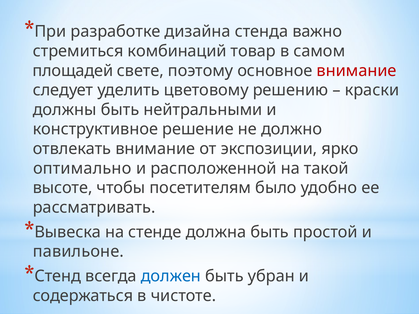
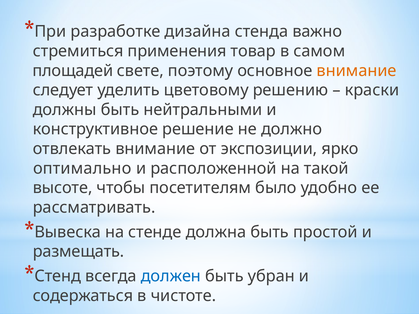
комбинаций: комбинаций -> применения (177, 51)
внимание colour: red -> orange (357, 71)
павильоне: павильоне -> размещать (79, 252)
